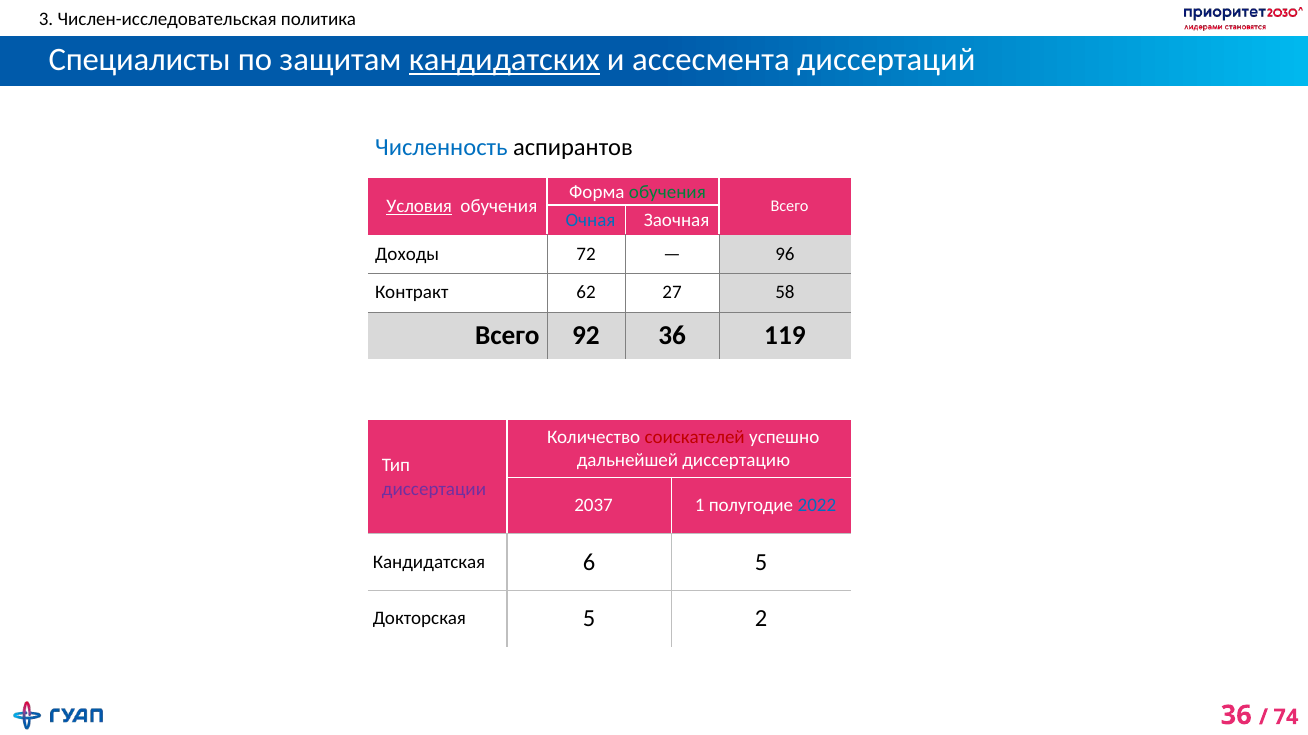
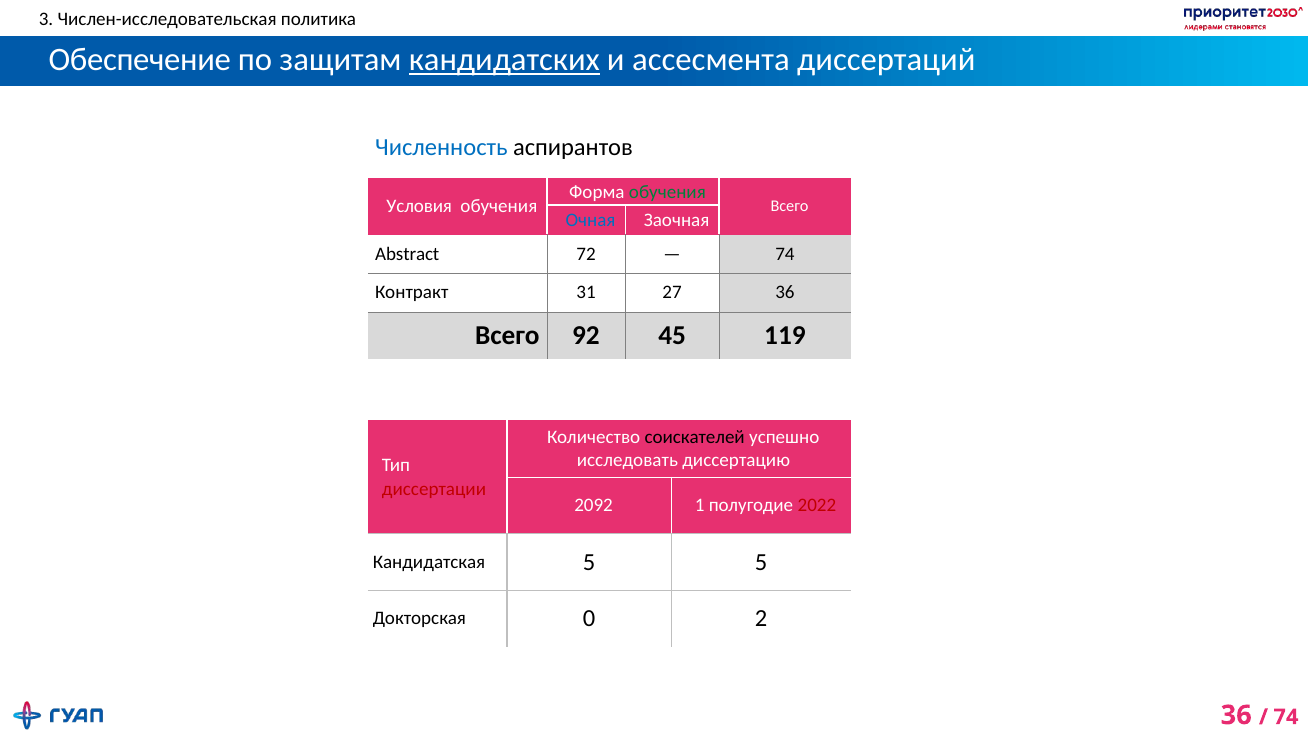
Специалисты: Специалисты -> Обеспечение (140, 60)
Условия underline: present -> none (419, 207)
Доходы: Доходы -> Abstract (407, 254)
96: 96 -> 74 (785, 254)
62: 62 -> 31 (586, 293)
27 58: 58 -> 36 (785, 293)
92 36: 36 -> 45 (672, 336)
соискателей colour: red -> black (695, 438)
дальнейшей: дальнейшей -> исследовать (627, 461)
диссертации colour: purple -> red (434, 489)
2037: 2037 -> 2092 (594, 506)
2022 colour: blue -> red (817, 506)
Кандидатская 6: 6 -> 5 (589, 563)
Докторская 5: 5 -> 0 (589, 619)
